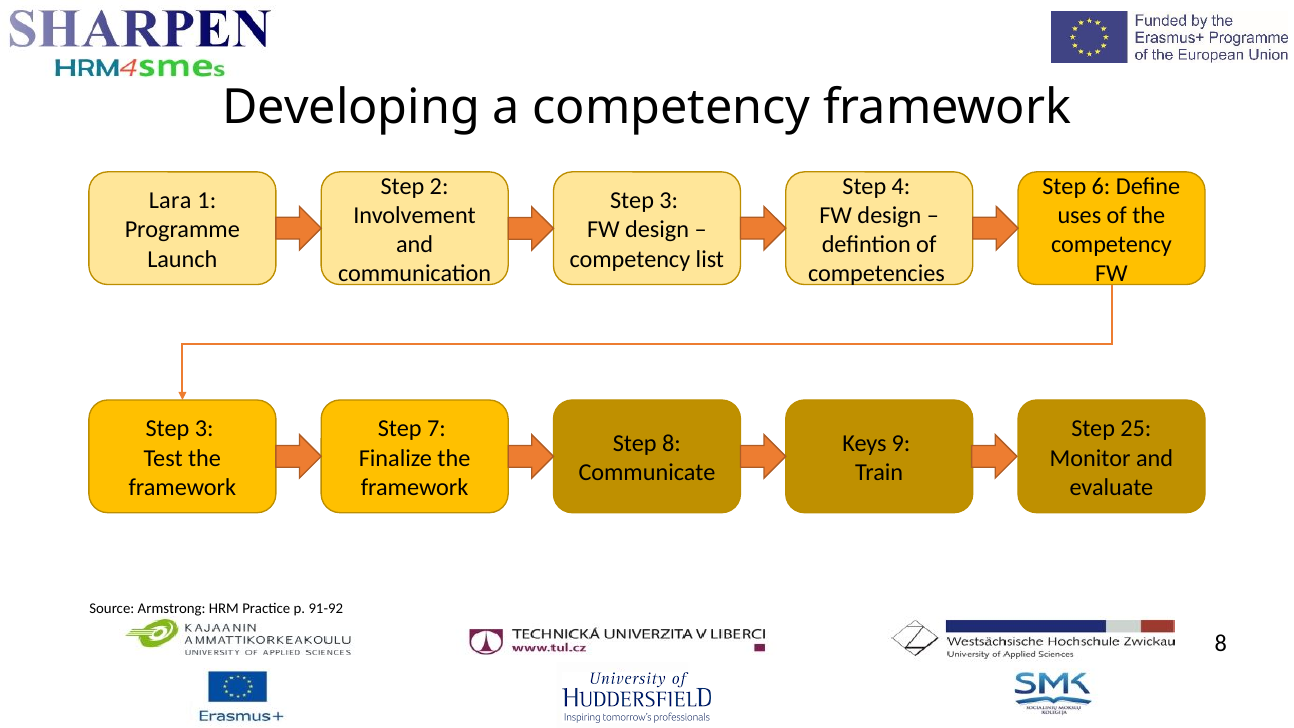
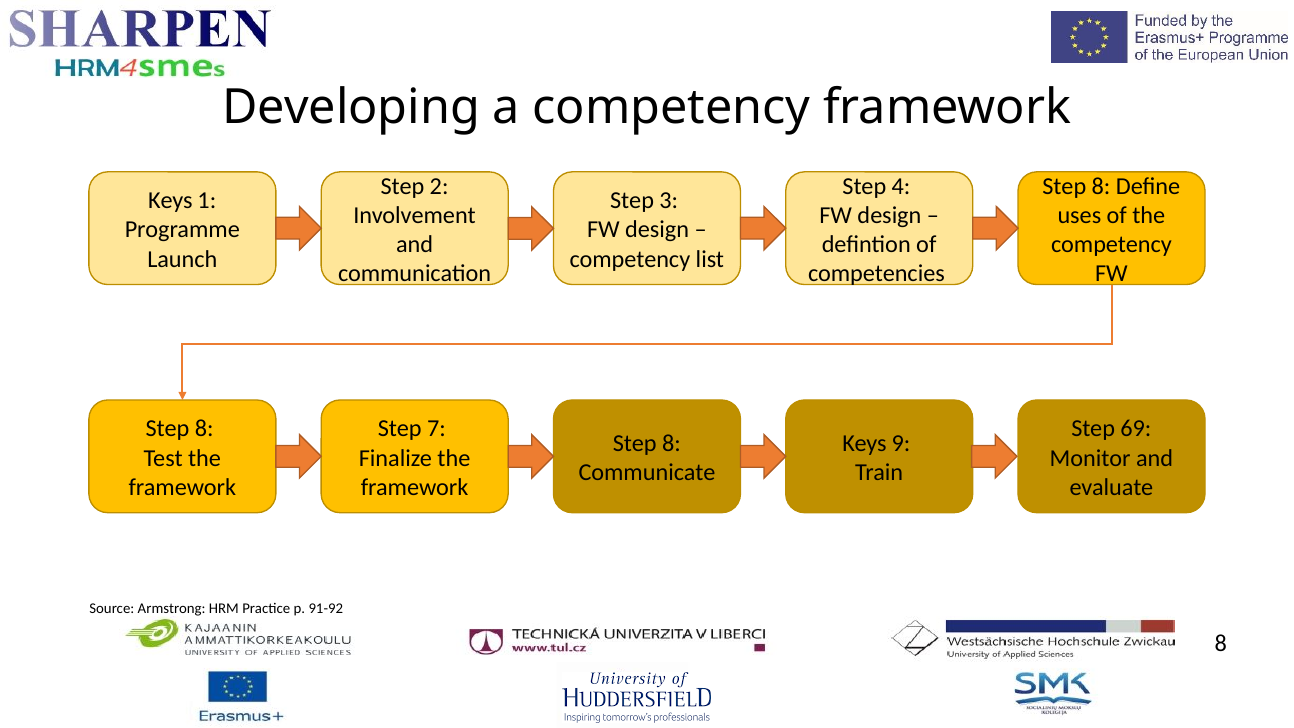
6: 6 -> 8 (1101, 186)
Lara: Lara -> Keys (170, 201)
3: 3 -> 8 (204, 429)
25: 25 -> 69 (1136, 429)
